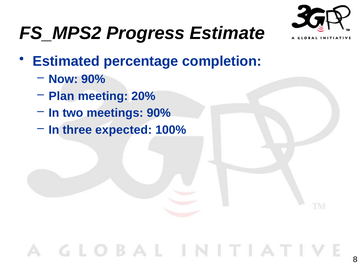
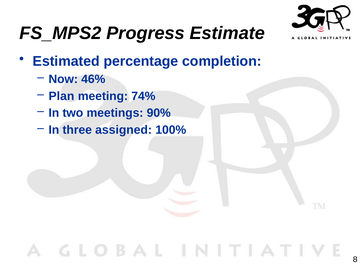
Now 90%: 90% -> 46% (93, 79)
20%: 20% -> 74% (143, 96)
expected: expected -> assigned (124, 130)
